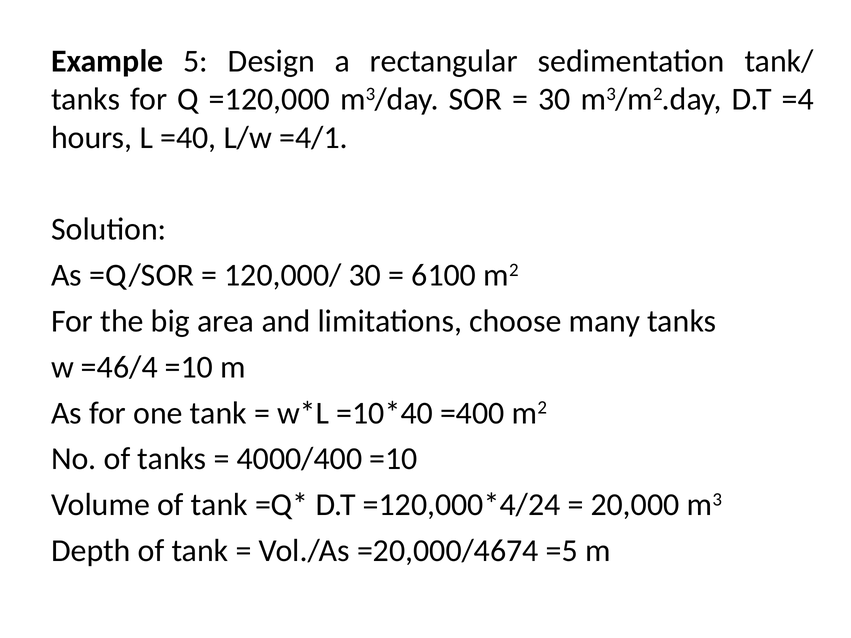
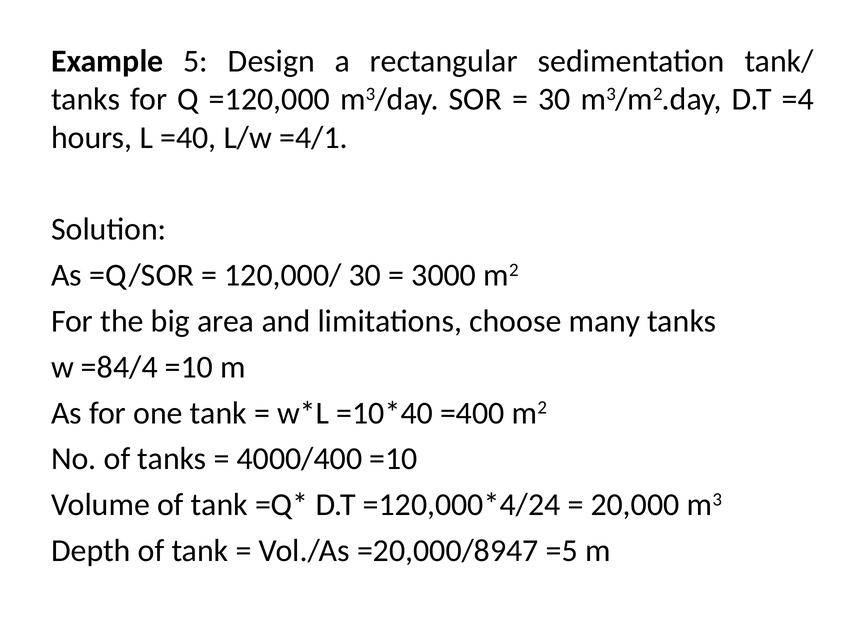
6100: 6100 -> 3000 (444, 275)
=46/4: =46/4 -> =84/4 (119, 367)
=20,000/4674: =20,000/4674 -> =20,000/8947 (448, 551)
